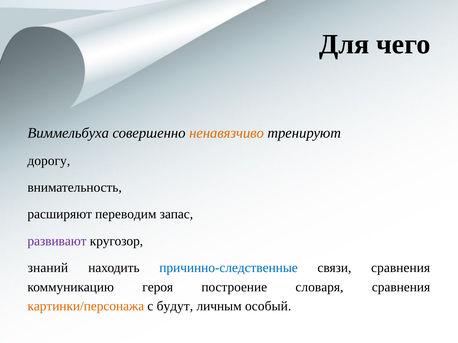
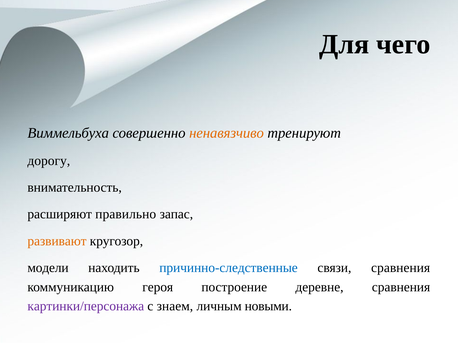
переводим: переводим -> правильно (126, 215)
развивают colour: purple -> orange (57, 241)
знаний: знаний -> модели (48, 268)
словаря: словаря -> деревне (320, 287)
картинки/персонажа colour: orange -> purple (86, 307)
будут: будут -> знаем (175, 307)
особый: особый -> новыми (268, 307)
